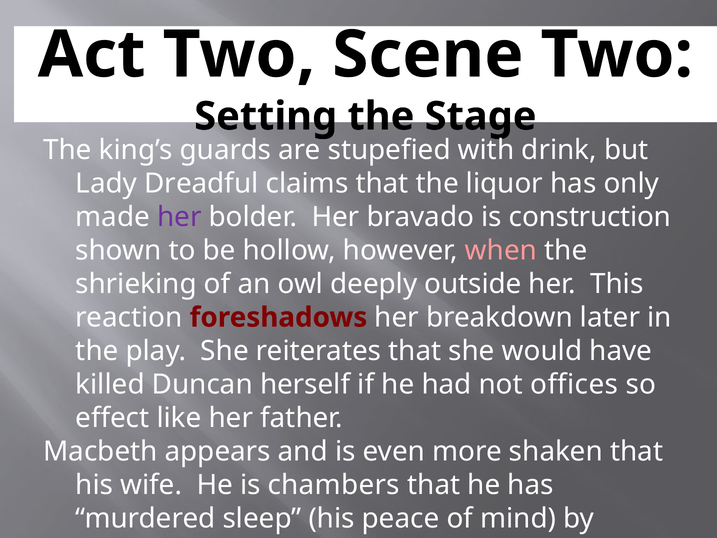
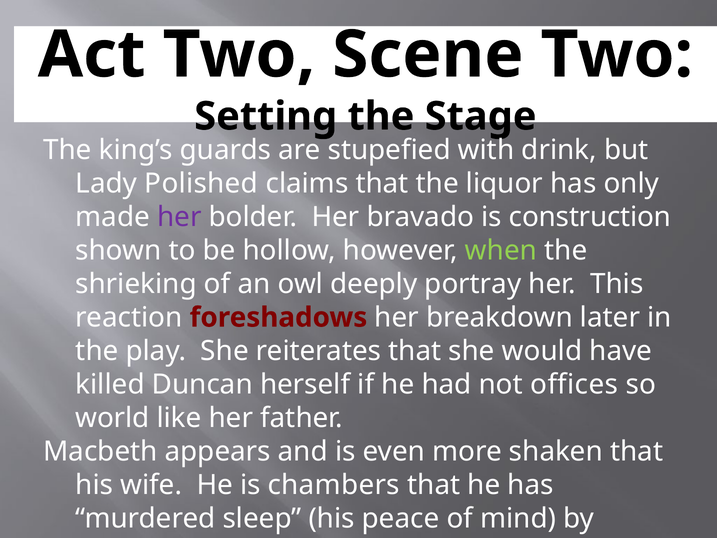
Dreadful: Dreadful -> Polished (201, 183)
when colour: pink -> light green (501, 250)
outside: outside -> portray (473, 284)
effect: effect -> world (112, 418)
